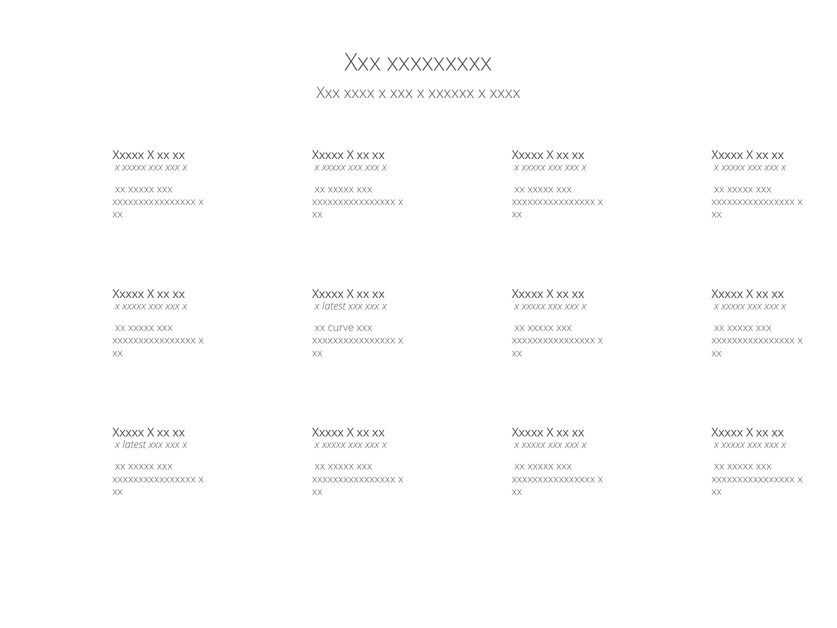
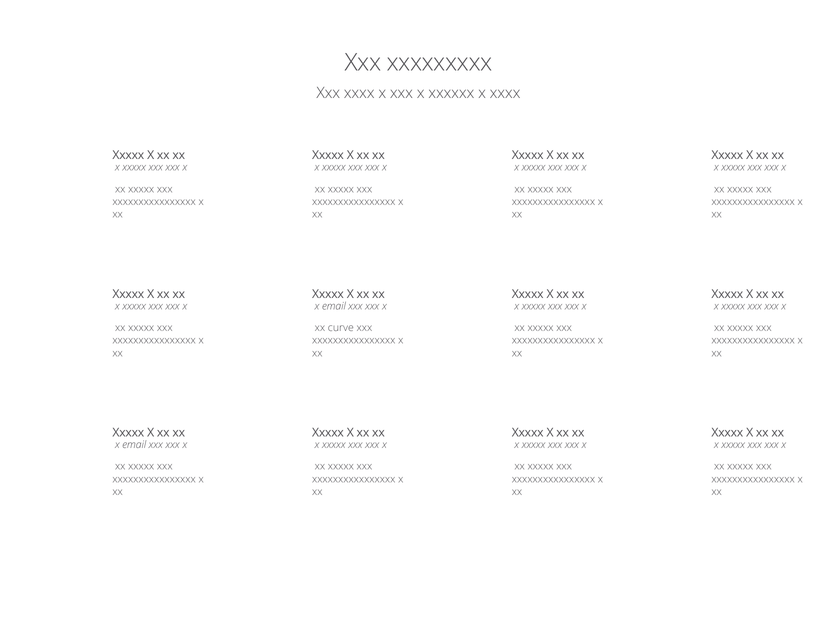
latest: latest -> email (334, 306)
latest: latest -> email (134, 445)
